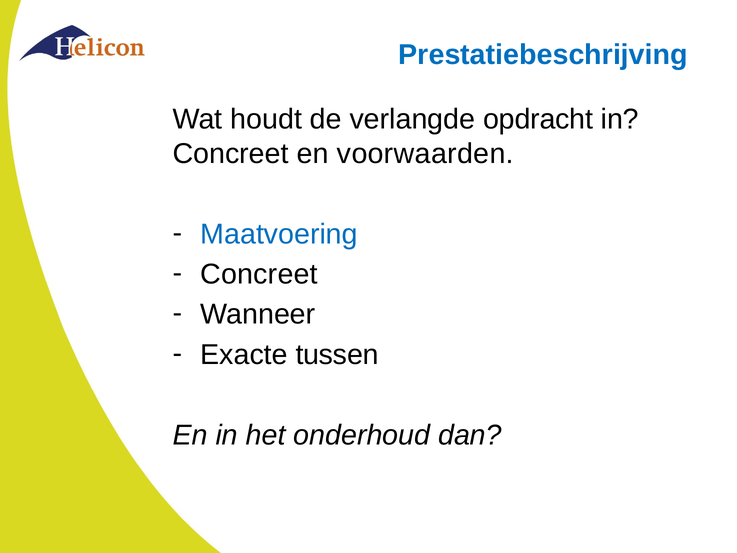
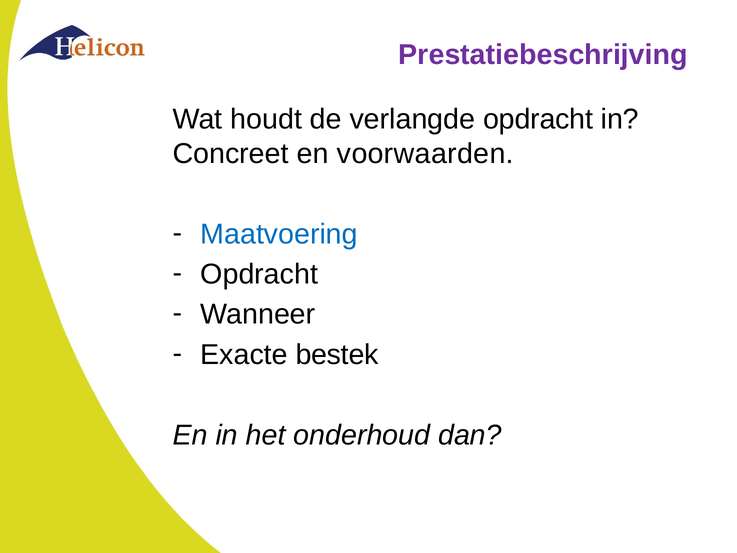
Prestatiebeschrijving colour: blue -> purple (543, 55)
Concreet: Concreet -> Opdracht (259, 274)
tussen: tussen -> bestek (337, 355)
